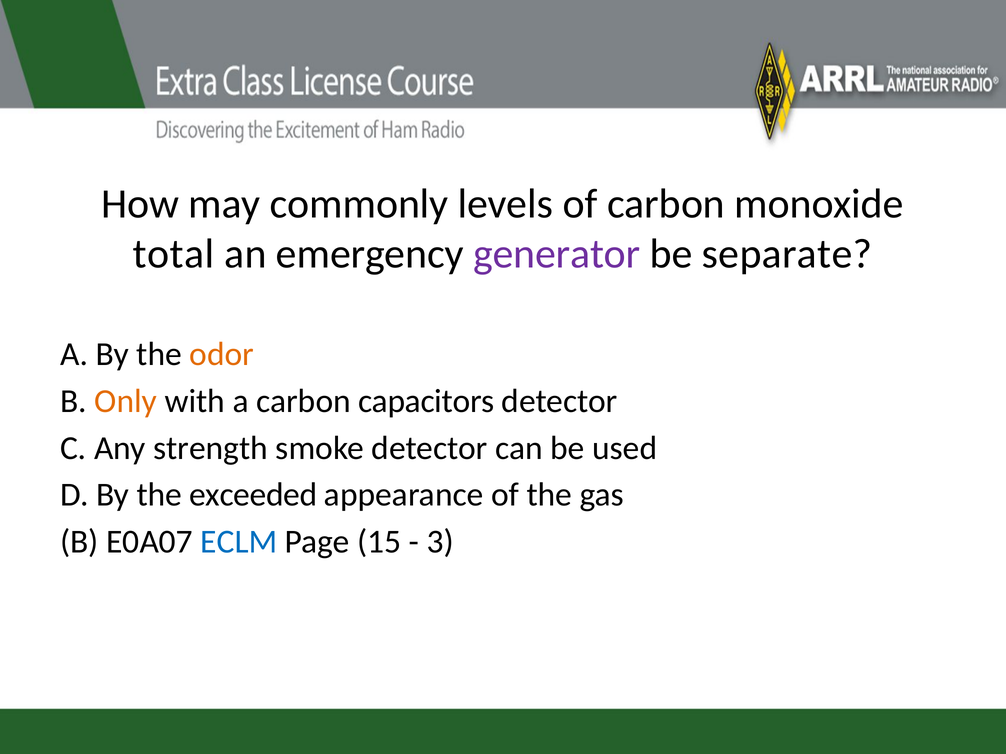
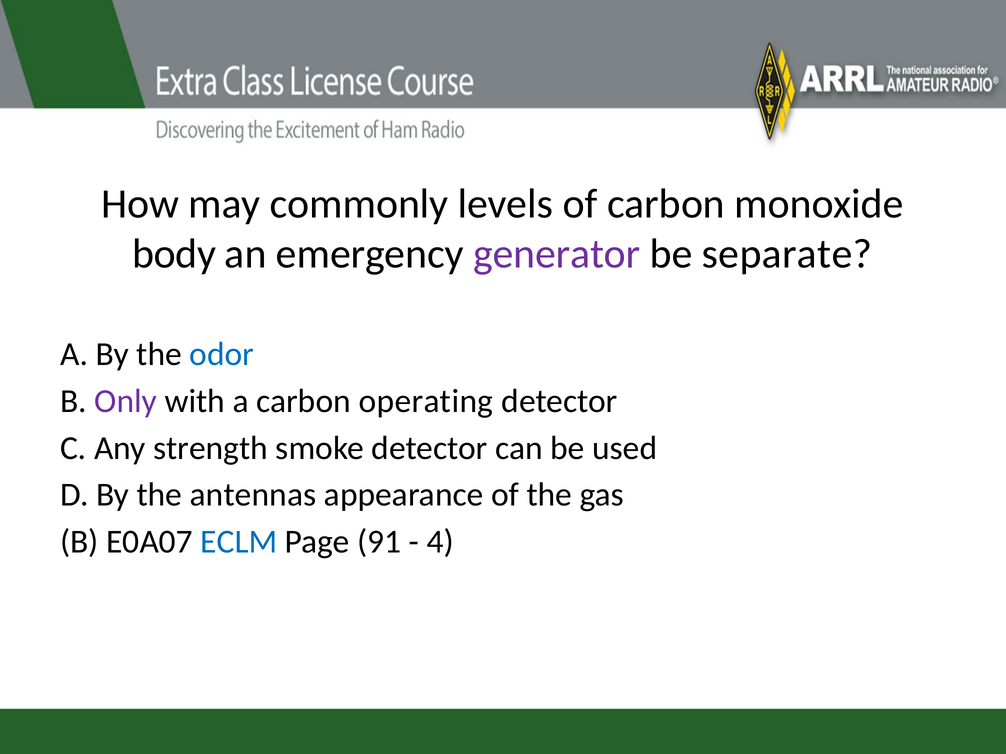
total: total -> body (174, 254)
odor colour: orange -> blue (222, 354)
Only colour: orange -> purple (126, 401)
capacitors: capacitors -> operating (426, 401)
exceeded: exceeded -> antennas (253, 495)
15: 15 -> 91 (379, 542)
3: 3 -> 4 (440, 542)
